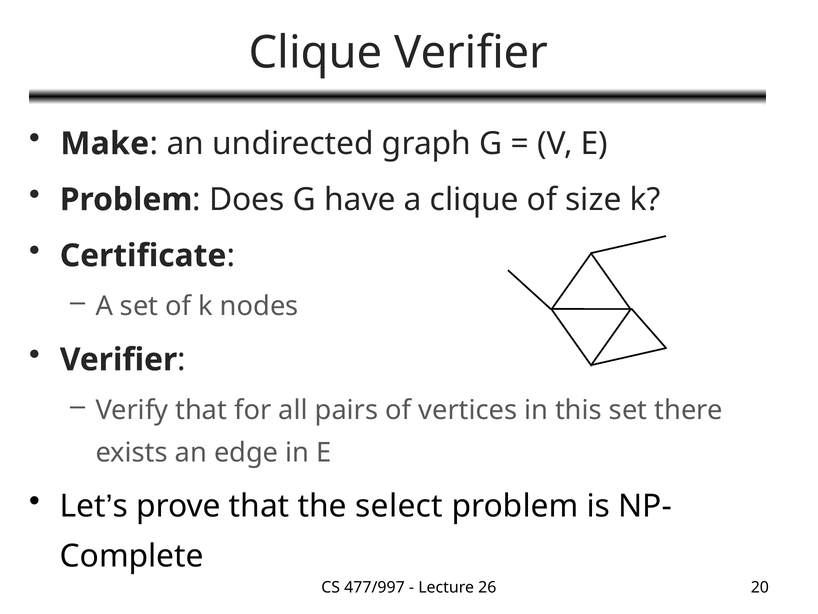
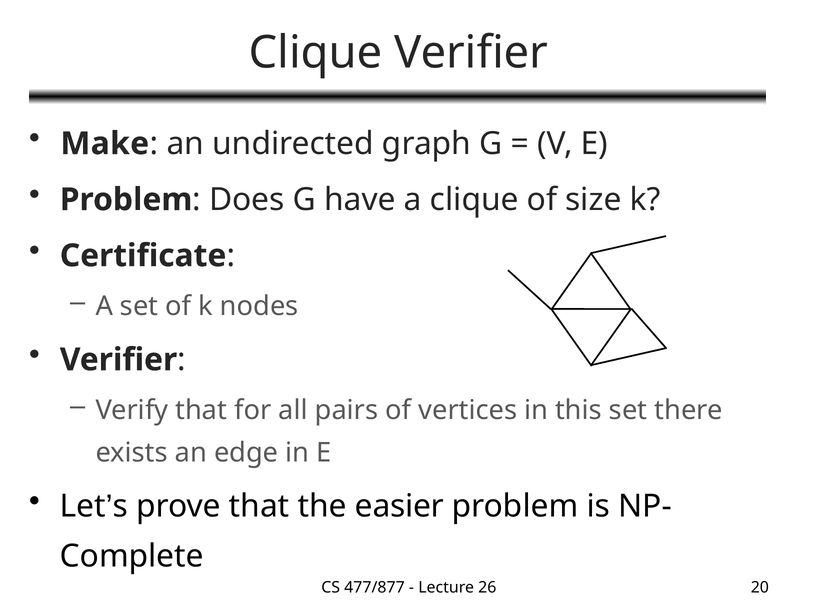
select: select -> easier (399, 506)
477/997: 477/997 -> 477/877 (374, 587)
